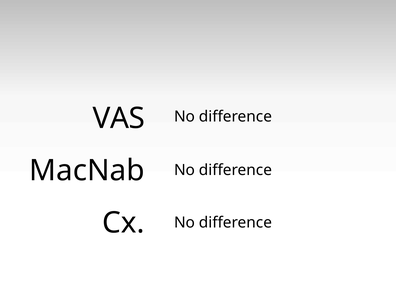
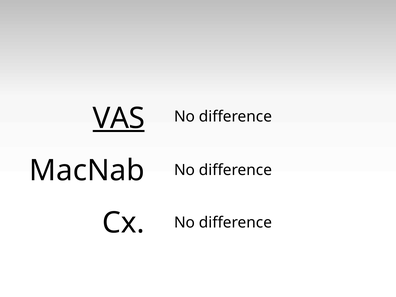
VAS underline: none -> present (119, 118)
